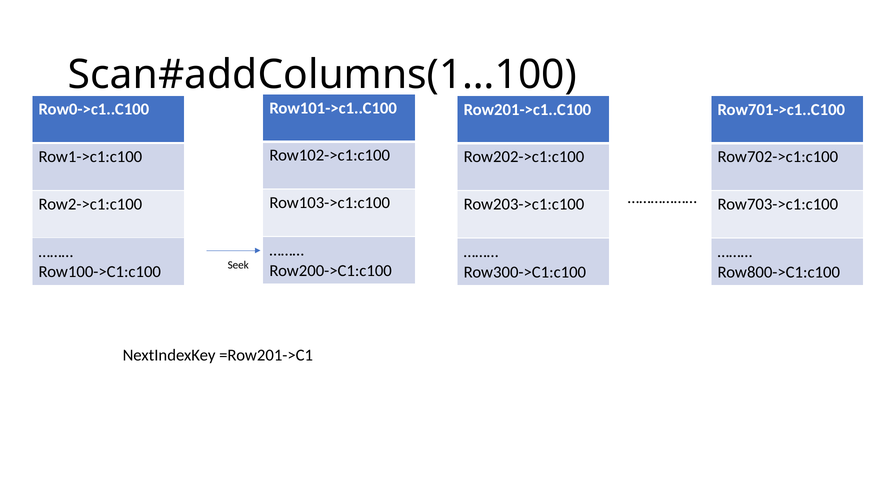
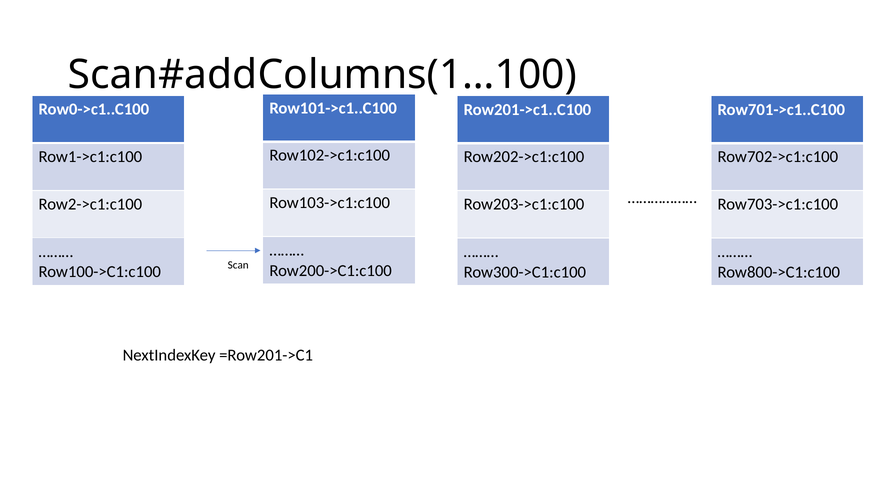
Seek: Seek -> Scan (238, 265)
